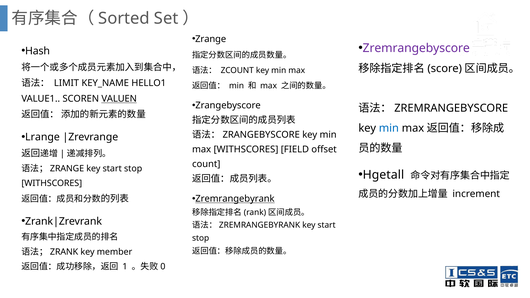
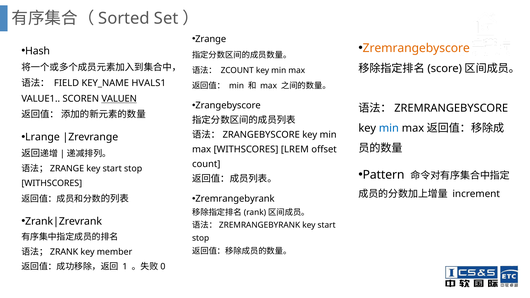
Zremrangebyscore colour: purple -> orange (416, 48)
LIMIT: LIMIT -> FIELD (67, 83)
HELLO1: HELLO1 -> HVALS1 (149, 83)
FIELD: FIELD -> LREM (295, 149)
Hgetall: Hgetall -> Pattern (384, 175)
Zremrangebyrank underline: present -> none (235, 199)
